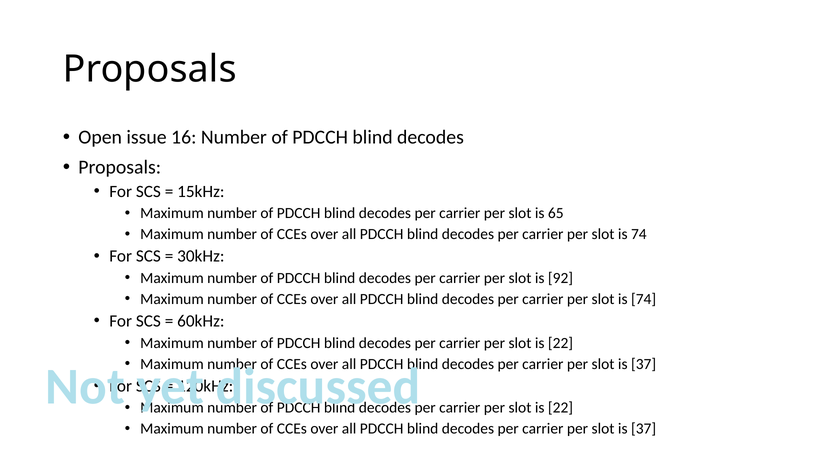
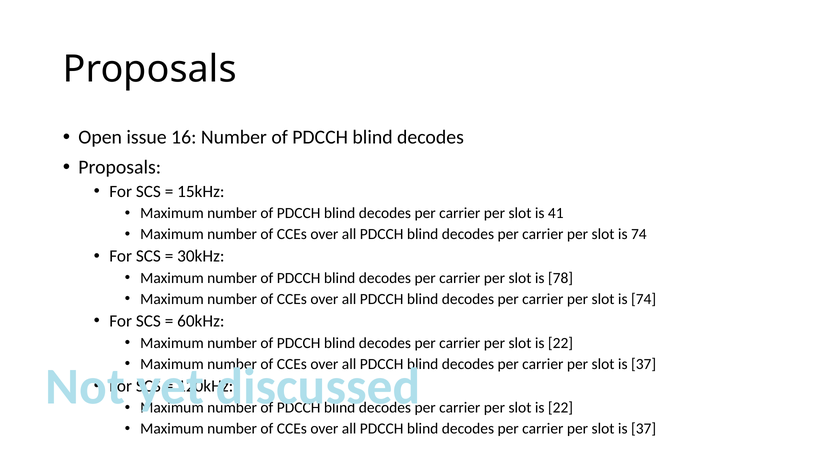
65: 65 -> 41 (556, 213)
92: 92 -> 78 (561, 278)
